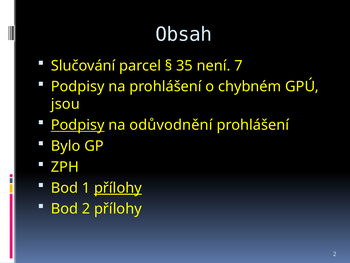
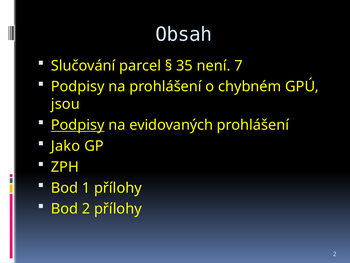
odůvodnění: odůvodnění -> evidovaných (171, 125)
Bylo: Bylo -> Jako (66, 146)
přílohy underline: present -> none (118, 188)
